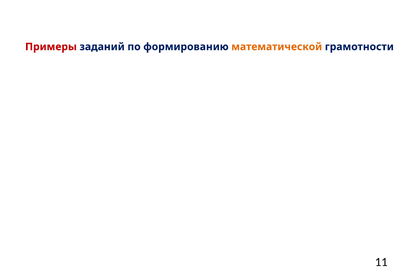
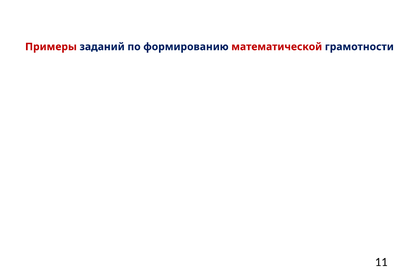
математической colour: orange -> red (277, 47)
